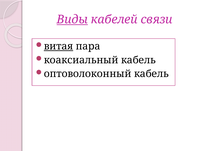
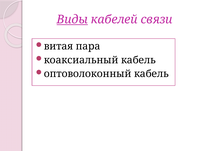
витая underline: present -> none (58, 46)
